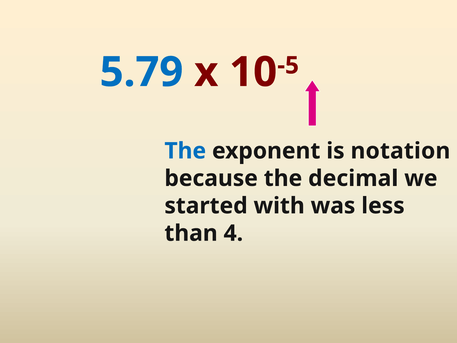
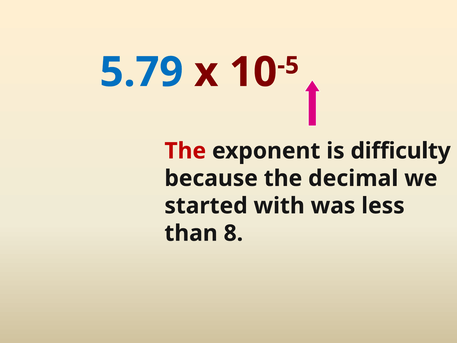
The colour: blue -> red (185, 151)
notation: notation -> difficulty (401, 151)
4: 4 -> 8 (233, 233)
